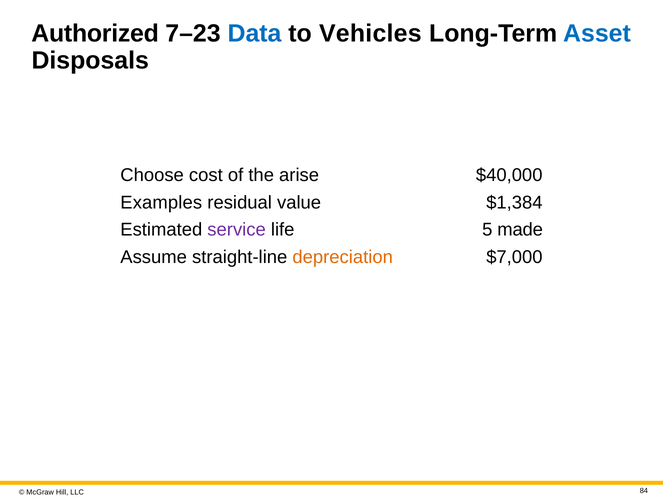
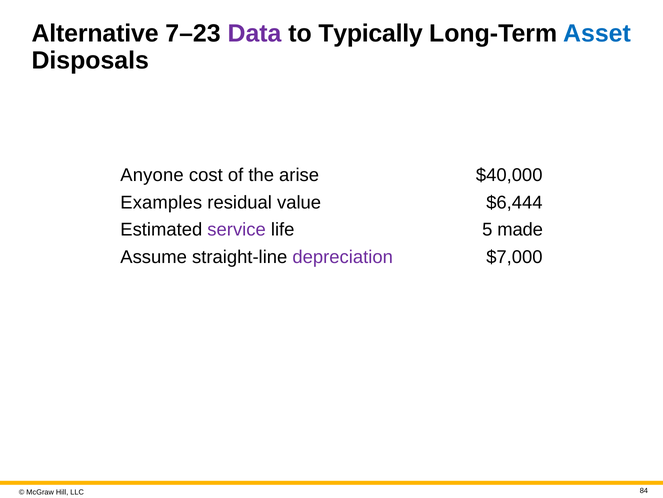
Authorized: Authorized -> Alternative (95, 34)
Data colour: blue -> purple (255, 34)
Vehicles: Vehicles -> Typically (371, 34)
Choose: Choose -> Anyone (152, 175)
$1,384: $1,384 -> $6,444 (514, 202)
depreciation colour: orange -> purple (343, 257)
